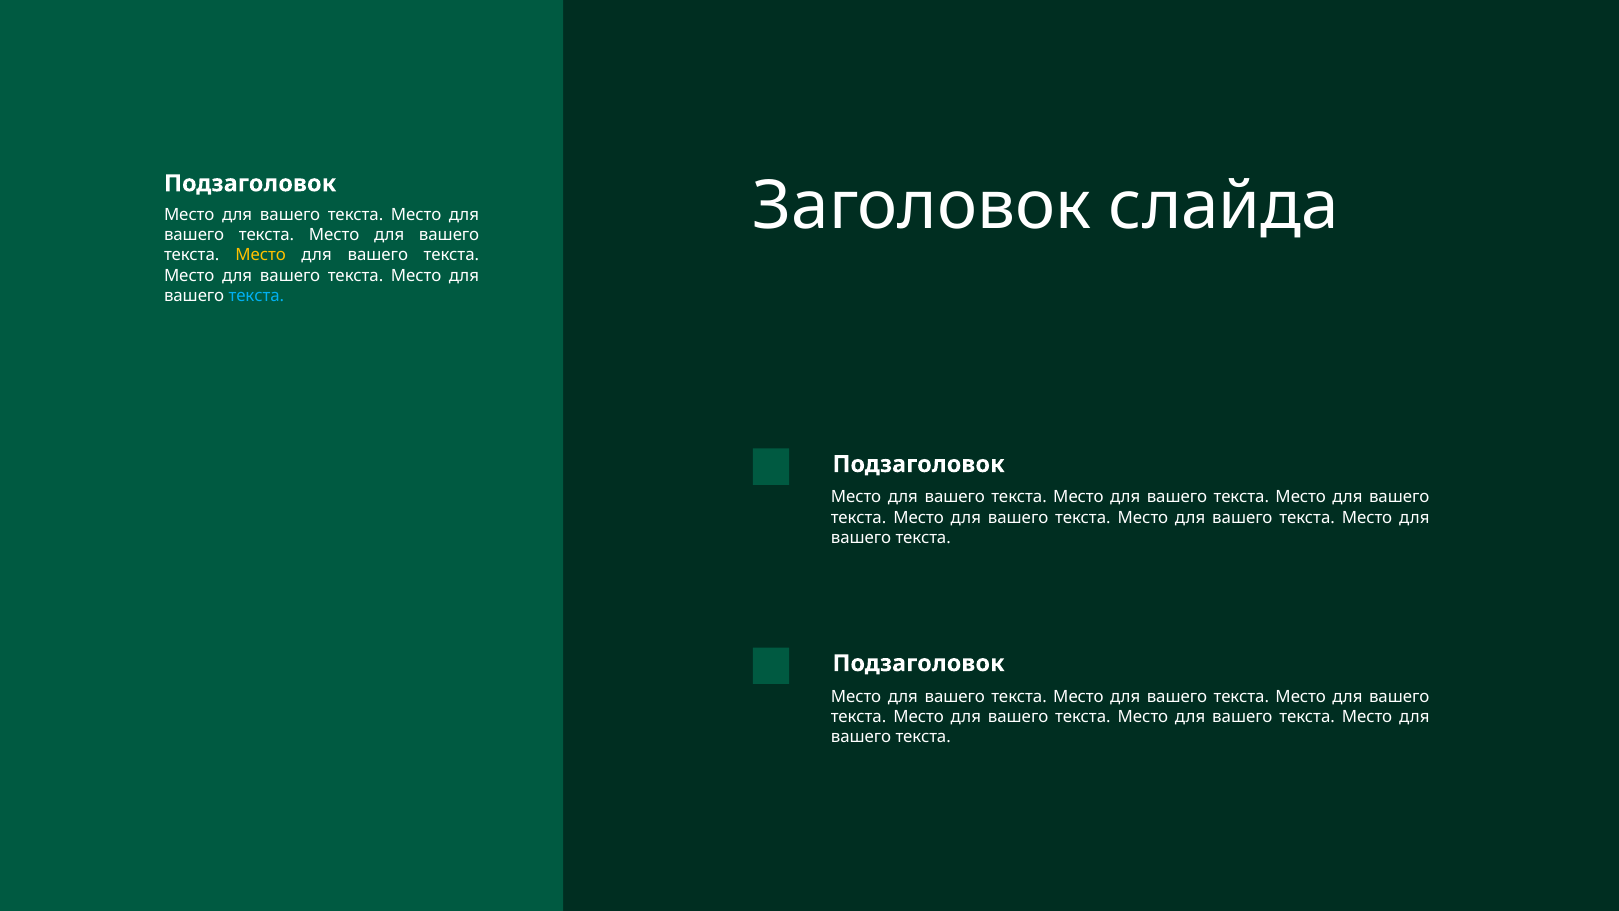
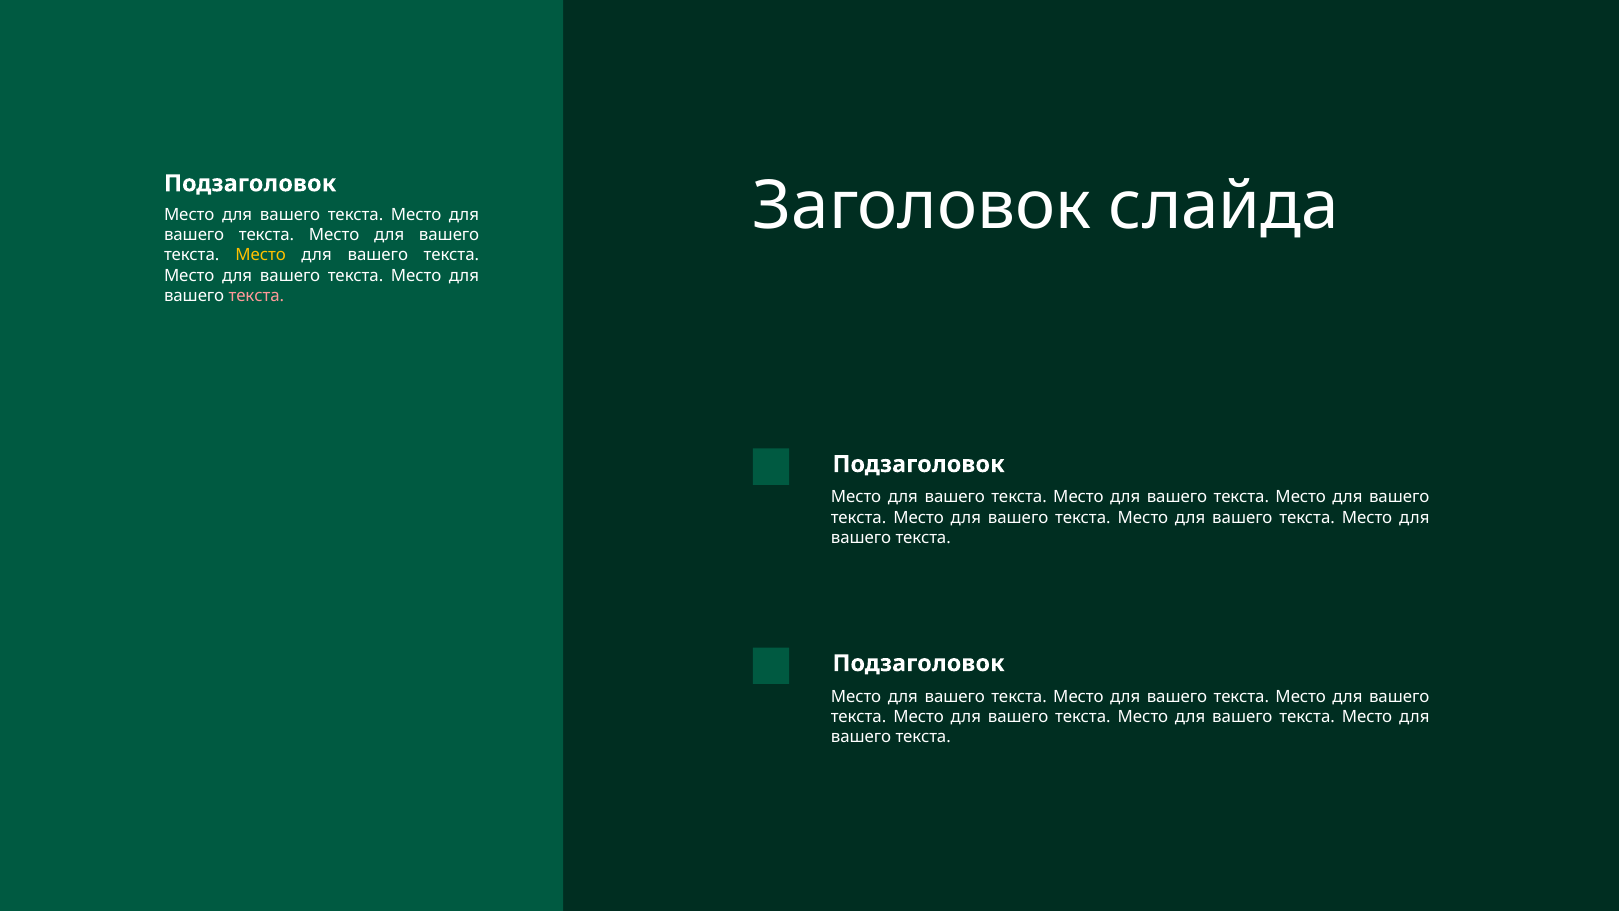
текста colour: light blue -> pink (256, 296)
